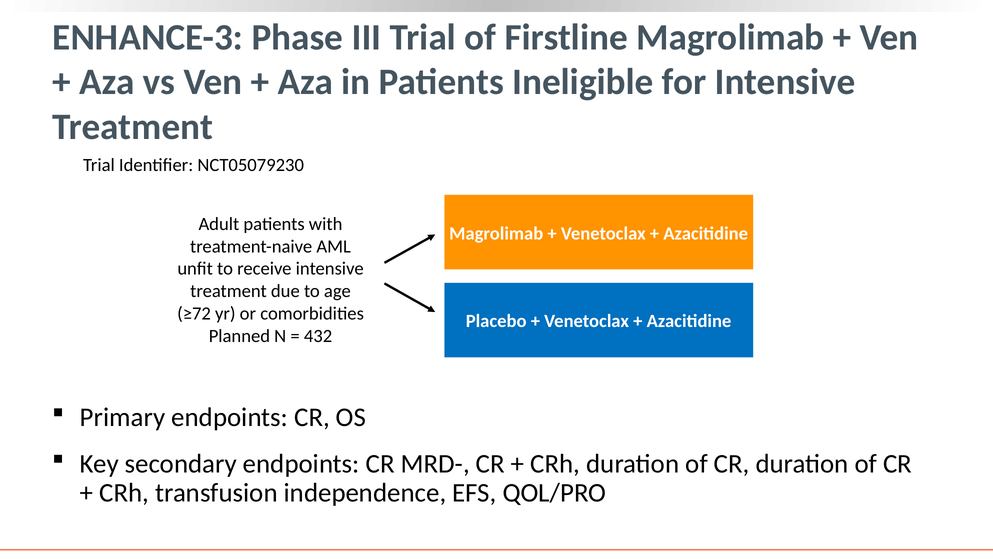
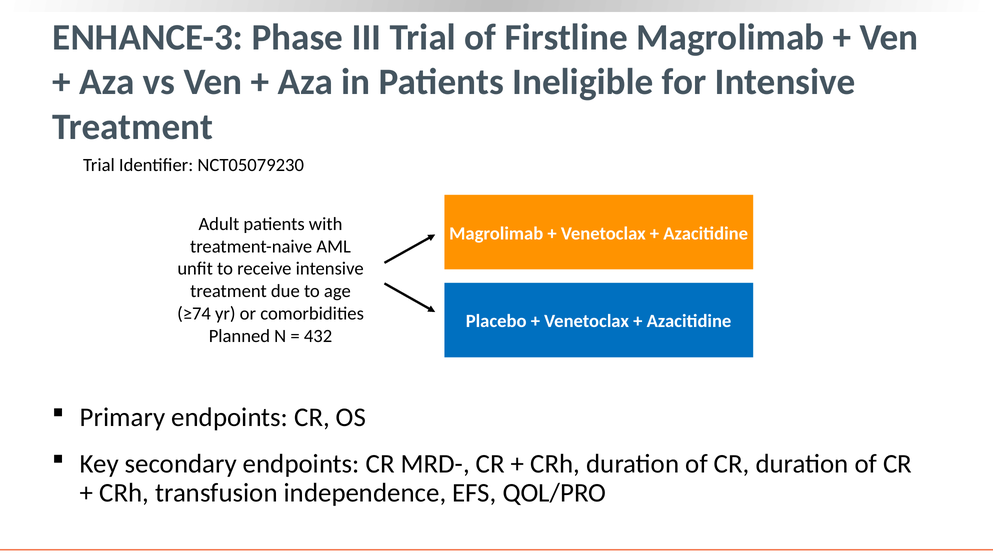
≥72: ≥72 -> ≥74 (194, 313)
